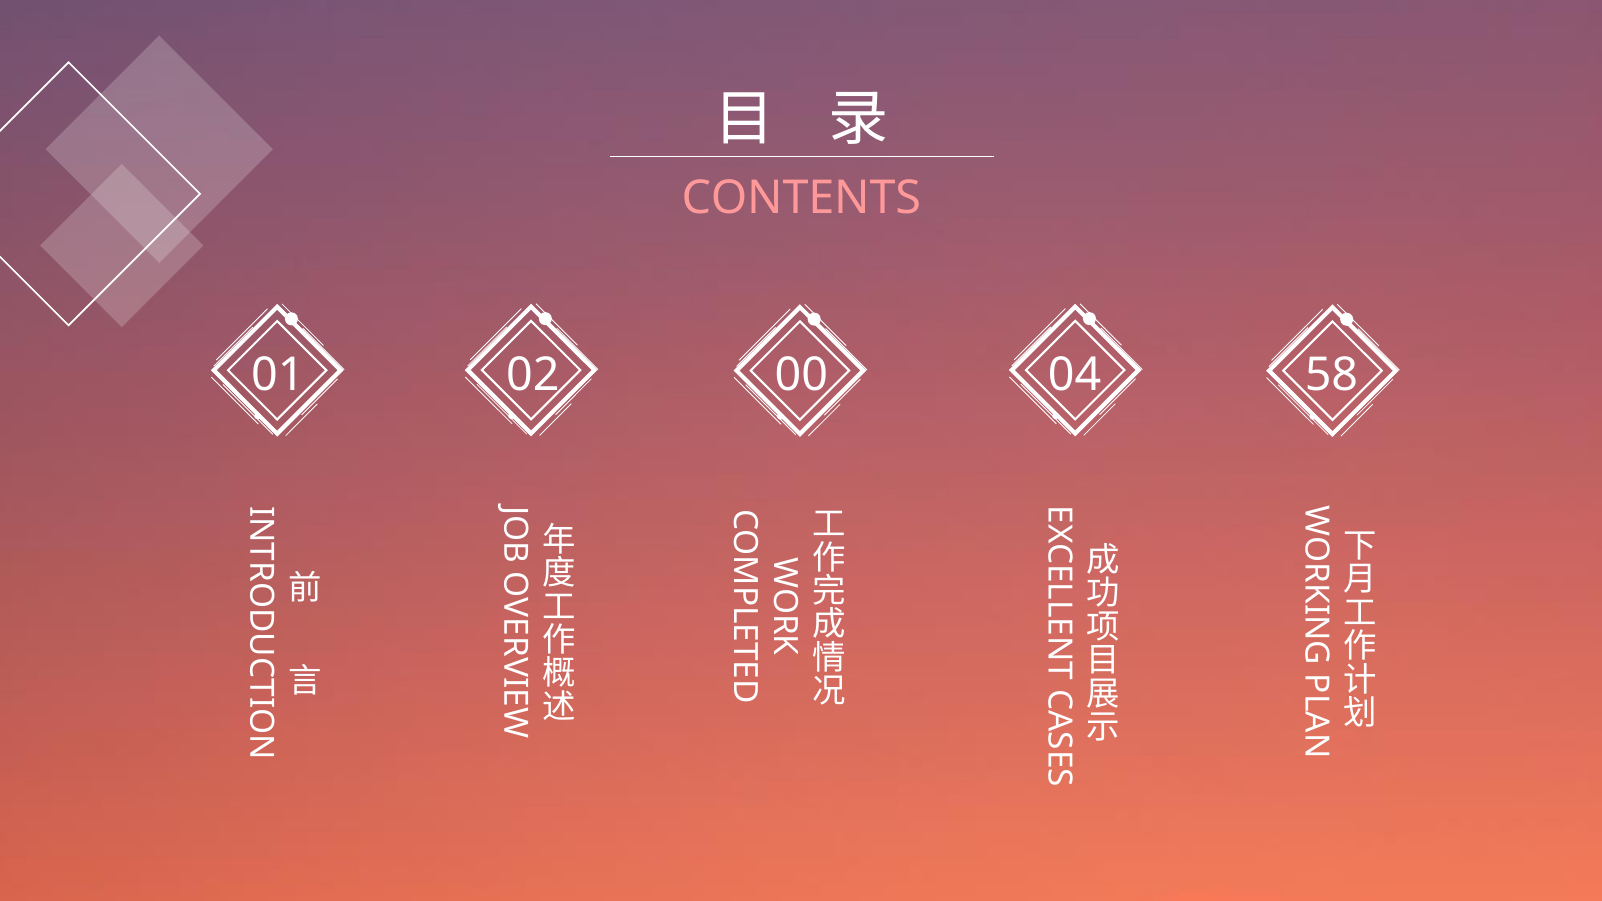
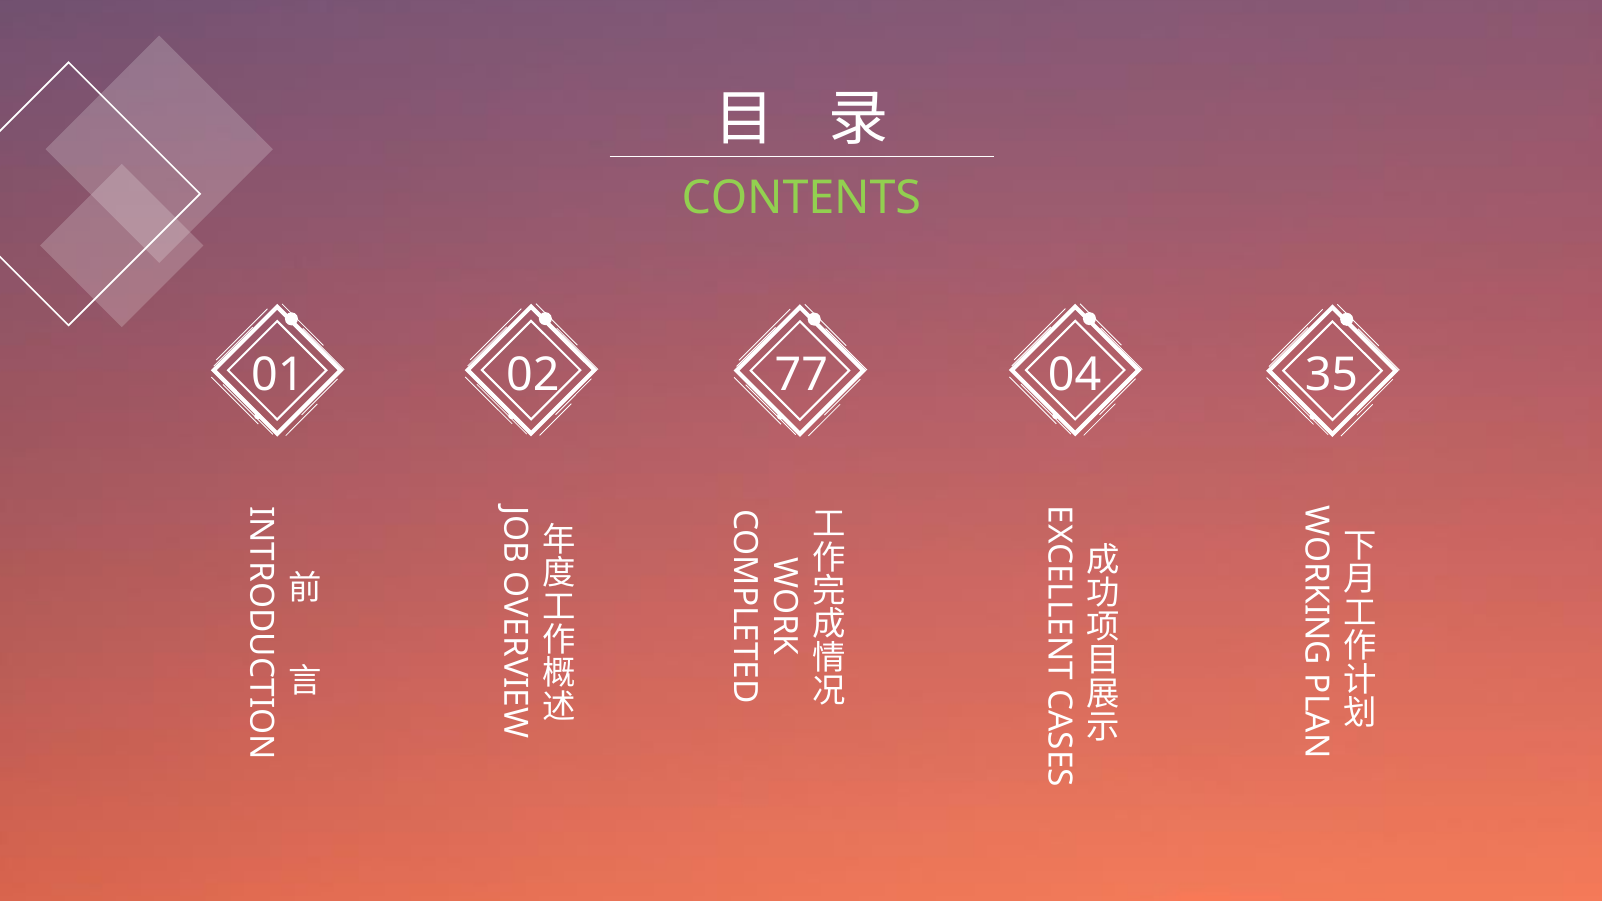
CONTENTS colour: pink -> light green (801, 198)
00: 00 -> 77 (801, 375)
58: 58 -> 35 (1332, 375)
